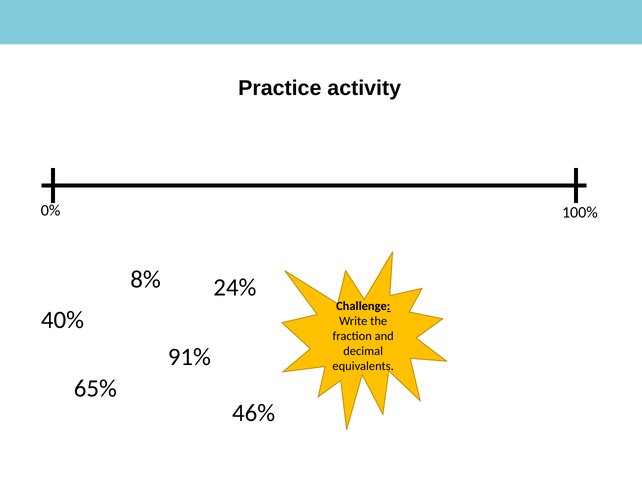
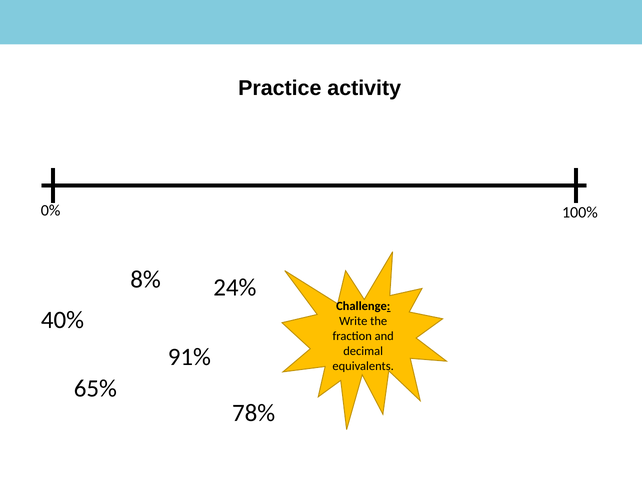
46%: 46% -> 78% (254, 412)
